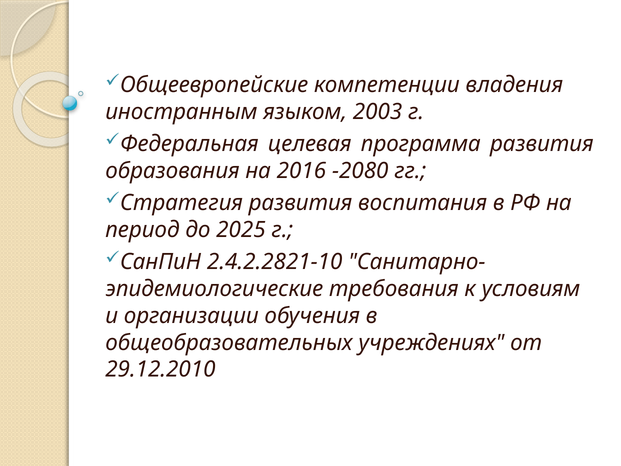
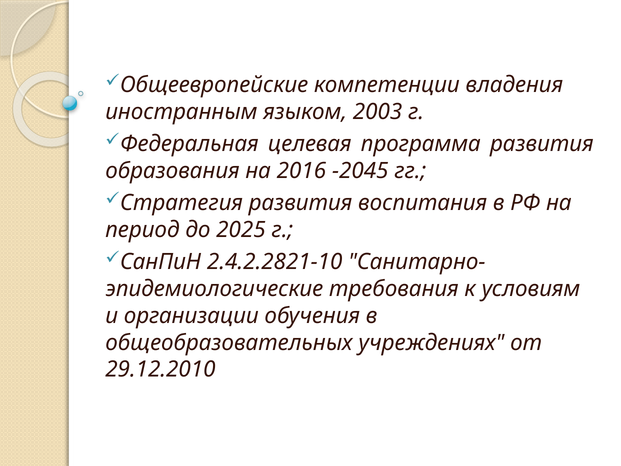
-2080: -2080 -> -2045 (360, 171)
